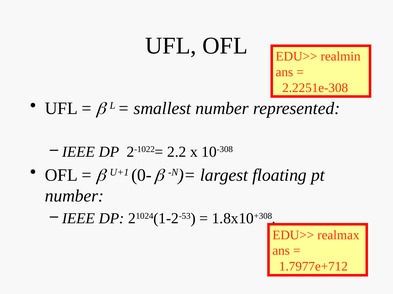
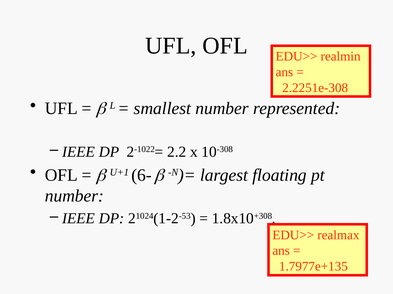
0-: 0- -> 6- (142, 175)
1.7977e+712: 1.7977e+712 -> 1.7977e+135 (313, 267)
